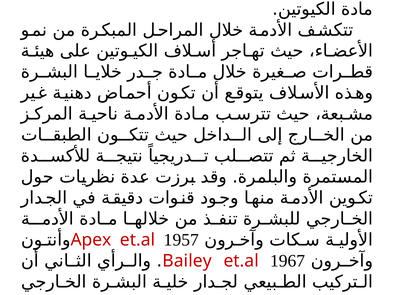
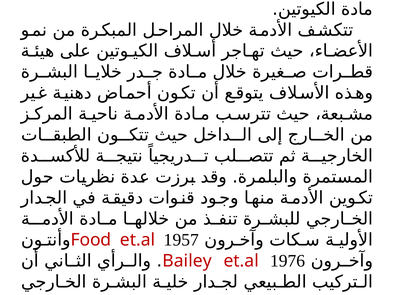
Apex: Apex -> Food (91, 240)
1967: 1967 -> 1976 (288, 261)
